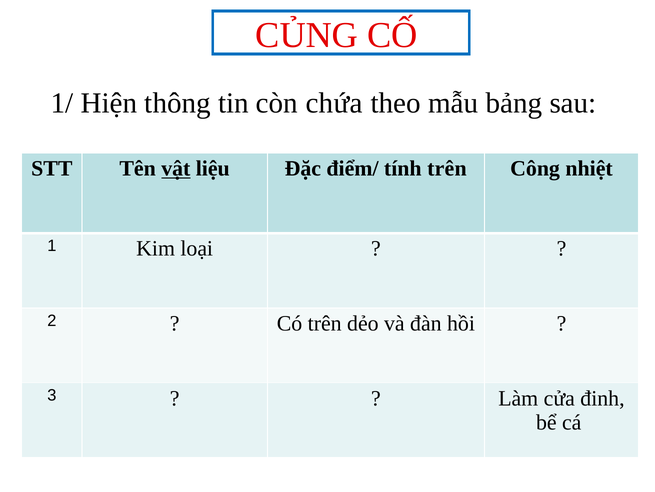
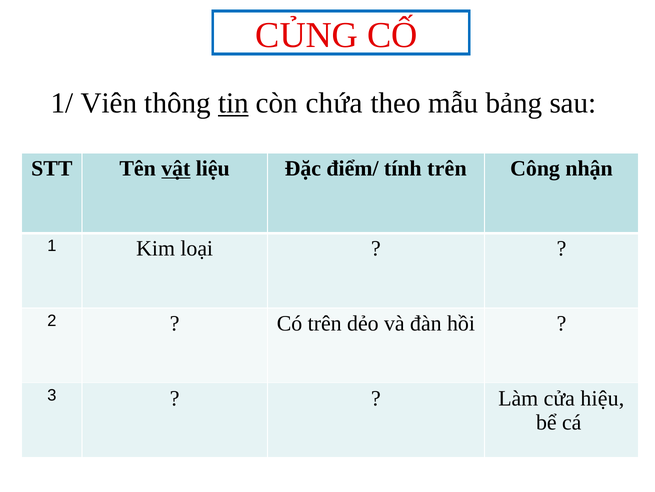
Hiện: Hiện -> Viên (109, 103)
tin underline: none -> present (233, 103)
nhiệt: nhiệt -> nhận (589, 168)
đinh: đinh -> hiệu (602, 398)
